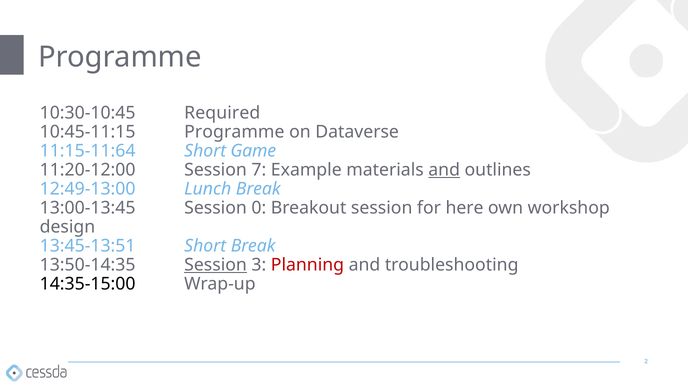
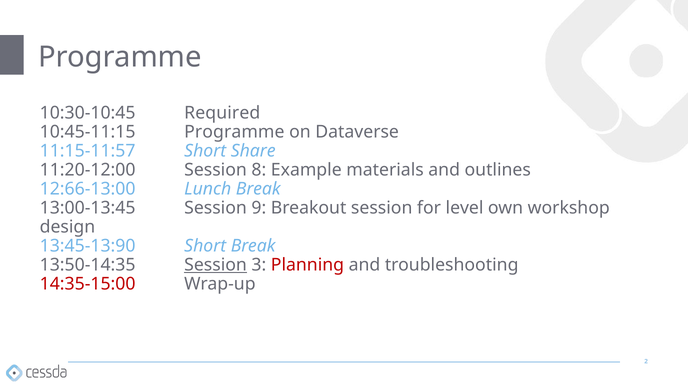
11:15-11:64: 11:15-11:64 -> 11:15-11:57 (88, 151)
Game: Game -> Share (253, 151)
7: 7 -> 8 (259, 170)
and underline: present -> none (444, 170)
12:49-13:00: 12:49-13:00 -> 12:66-13:00 (88, 189)
0: 0 -> 9 (259, 208)
here: here -> level (465, 208)
13:45-13:51: 13:45-13:51 -> 13:45-13:90 (88, 246)
14:35-15:00 colour: black -> red (88, 284)
